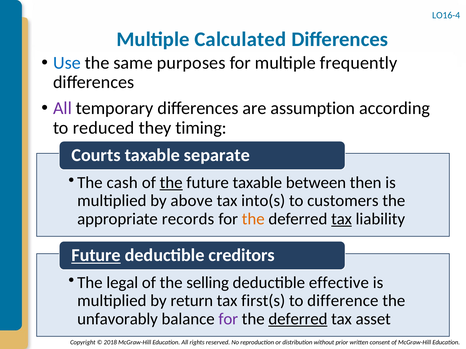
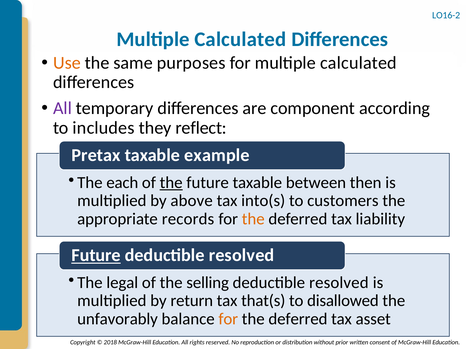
LO16-4: LO16-4 -> LO16-2 (446, 15)
Use colour: blue -> orange (67, 63)
for multiple frequently: frequently -> calculated (359, 63)
assumption: assumption -> component (313, 108)
reduced: reduced -> includes (104, 128)
timing: timing -> reflect (201, 128)
Courts: Courts -> Pretax (96, 156)
separate: separate -> example (217, 156)
cash: cash -> each (122, 183)
tax underline: present -> none (342, 219)
creditors: creditors -> resolved (242, 256)
effective: effective -> resolved (339, 283)
first(s: first(s -> that(s (263, 301)
difference: difference -> disallowed (343, 301)
for colour: purple -> orange (228, 319)
deferred underline: present -> none (298, 319)
